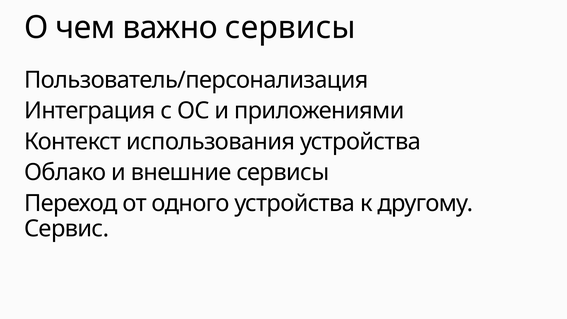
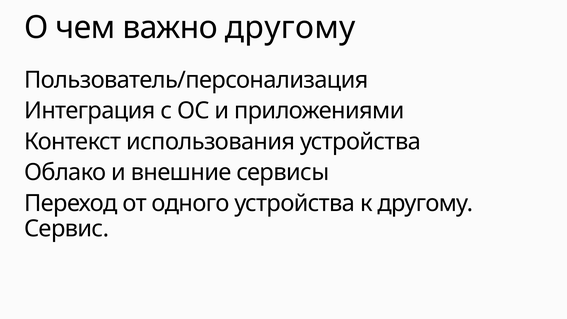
важно сервисы: сервисы -> другому (290, 28)
